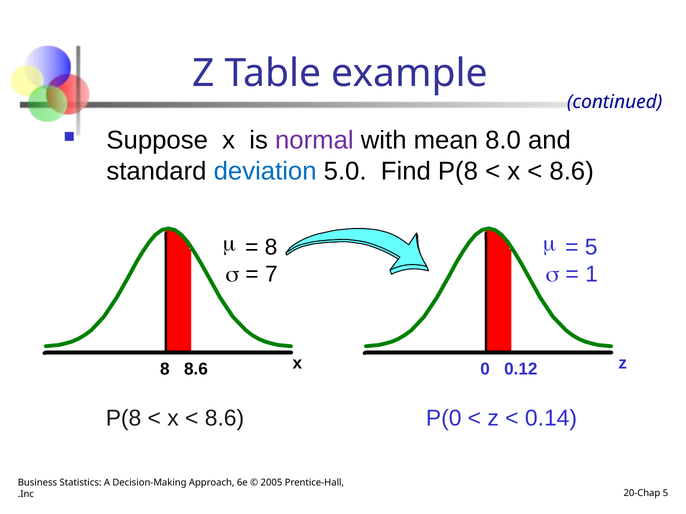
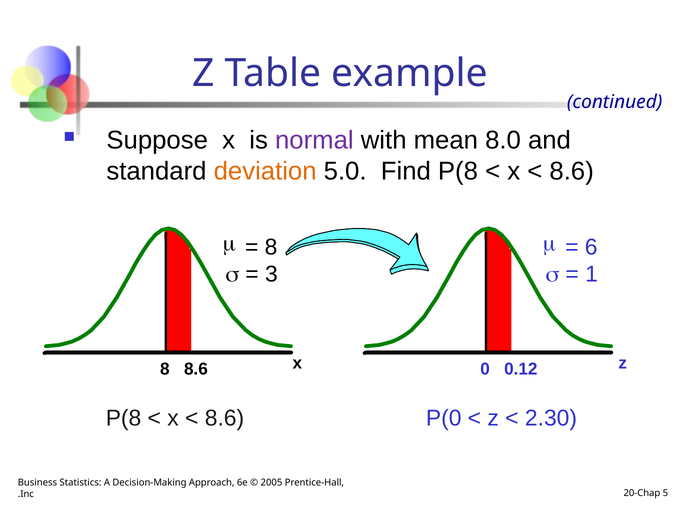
deviation colour: blue -> orange (265, 171)
5: 5 -> 6 (591, 247)
7: 7 -> 3 (271, 274)
0.14: 0.14 -> 2.30 (551, 419)
